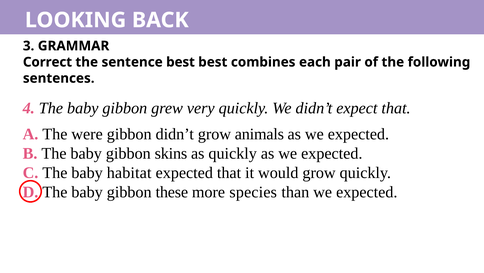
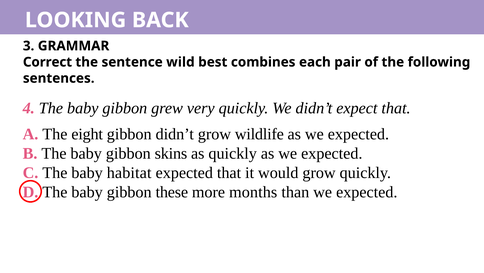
sentence best: best -> wild (180, 62)
were: were -> eight (87, 134)
animals: animals -> wildlife (259, 134)
species: species -> months (253, 192)
